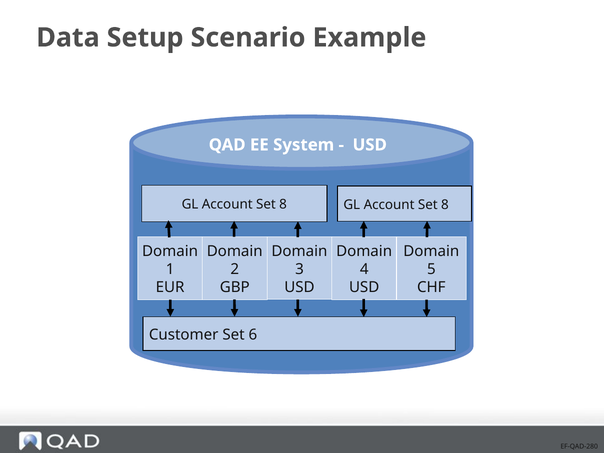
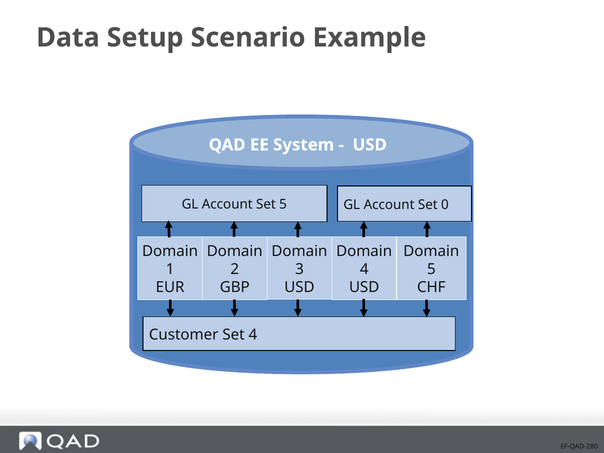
8: 8 -> 5 (283, 205)
8: 8 -> 0 (445, 205)
Set 6: 6 -> 4 (253, 335)
